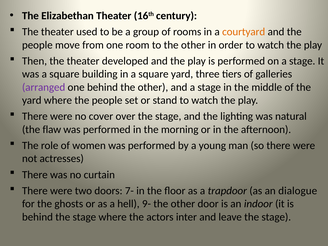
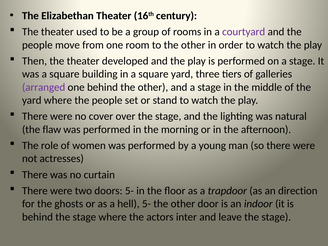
courtyard colour: orange -> purple (244, 32)
doors 7-: 7- -> 5- (129, 191)
dialogue: dialogue -> direction (298, 191)
hell 9-: 9- -> 5- (146, 204)
